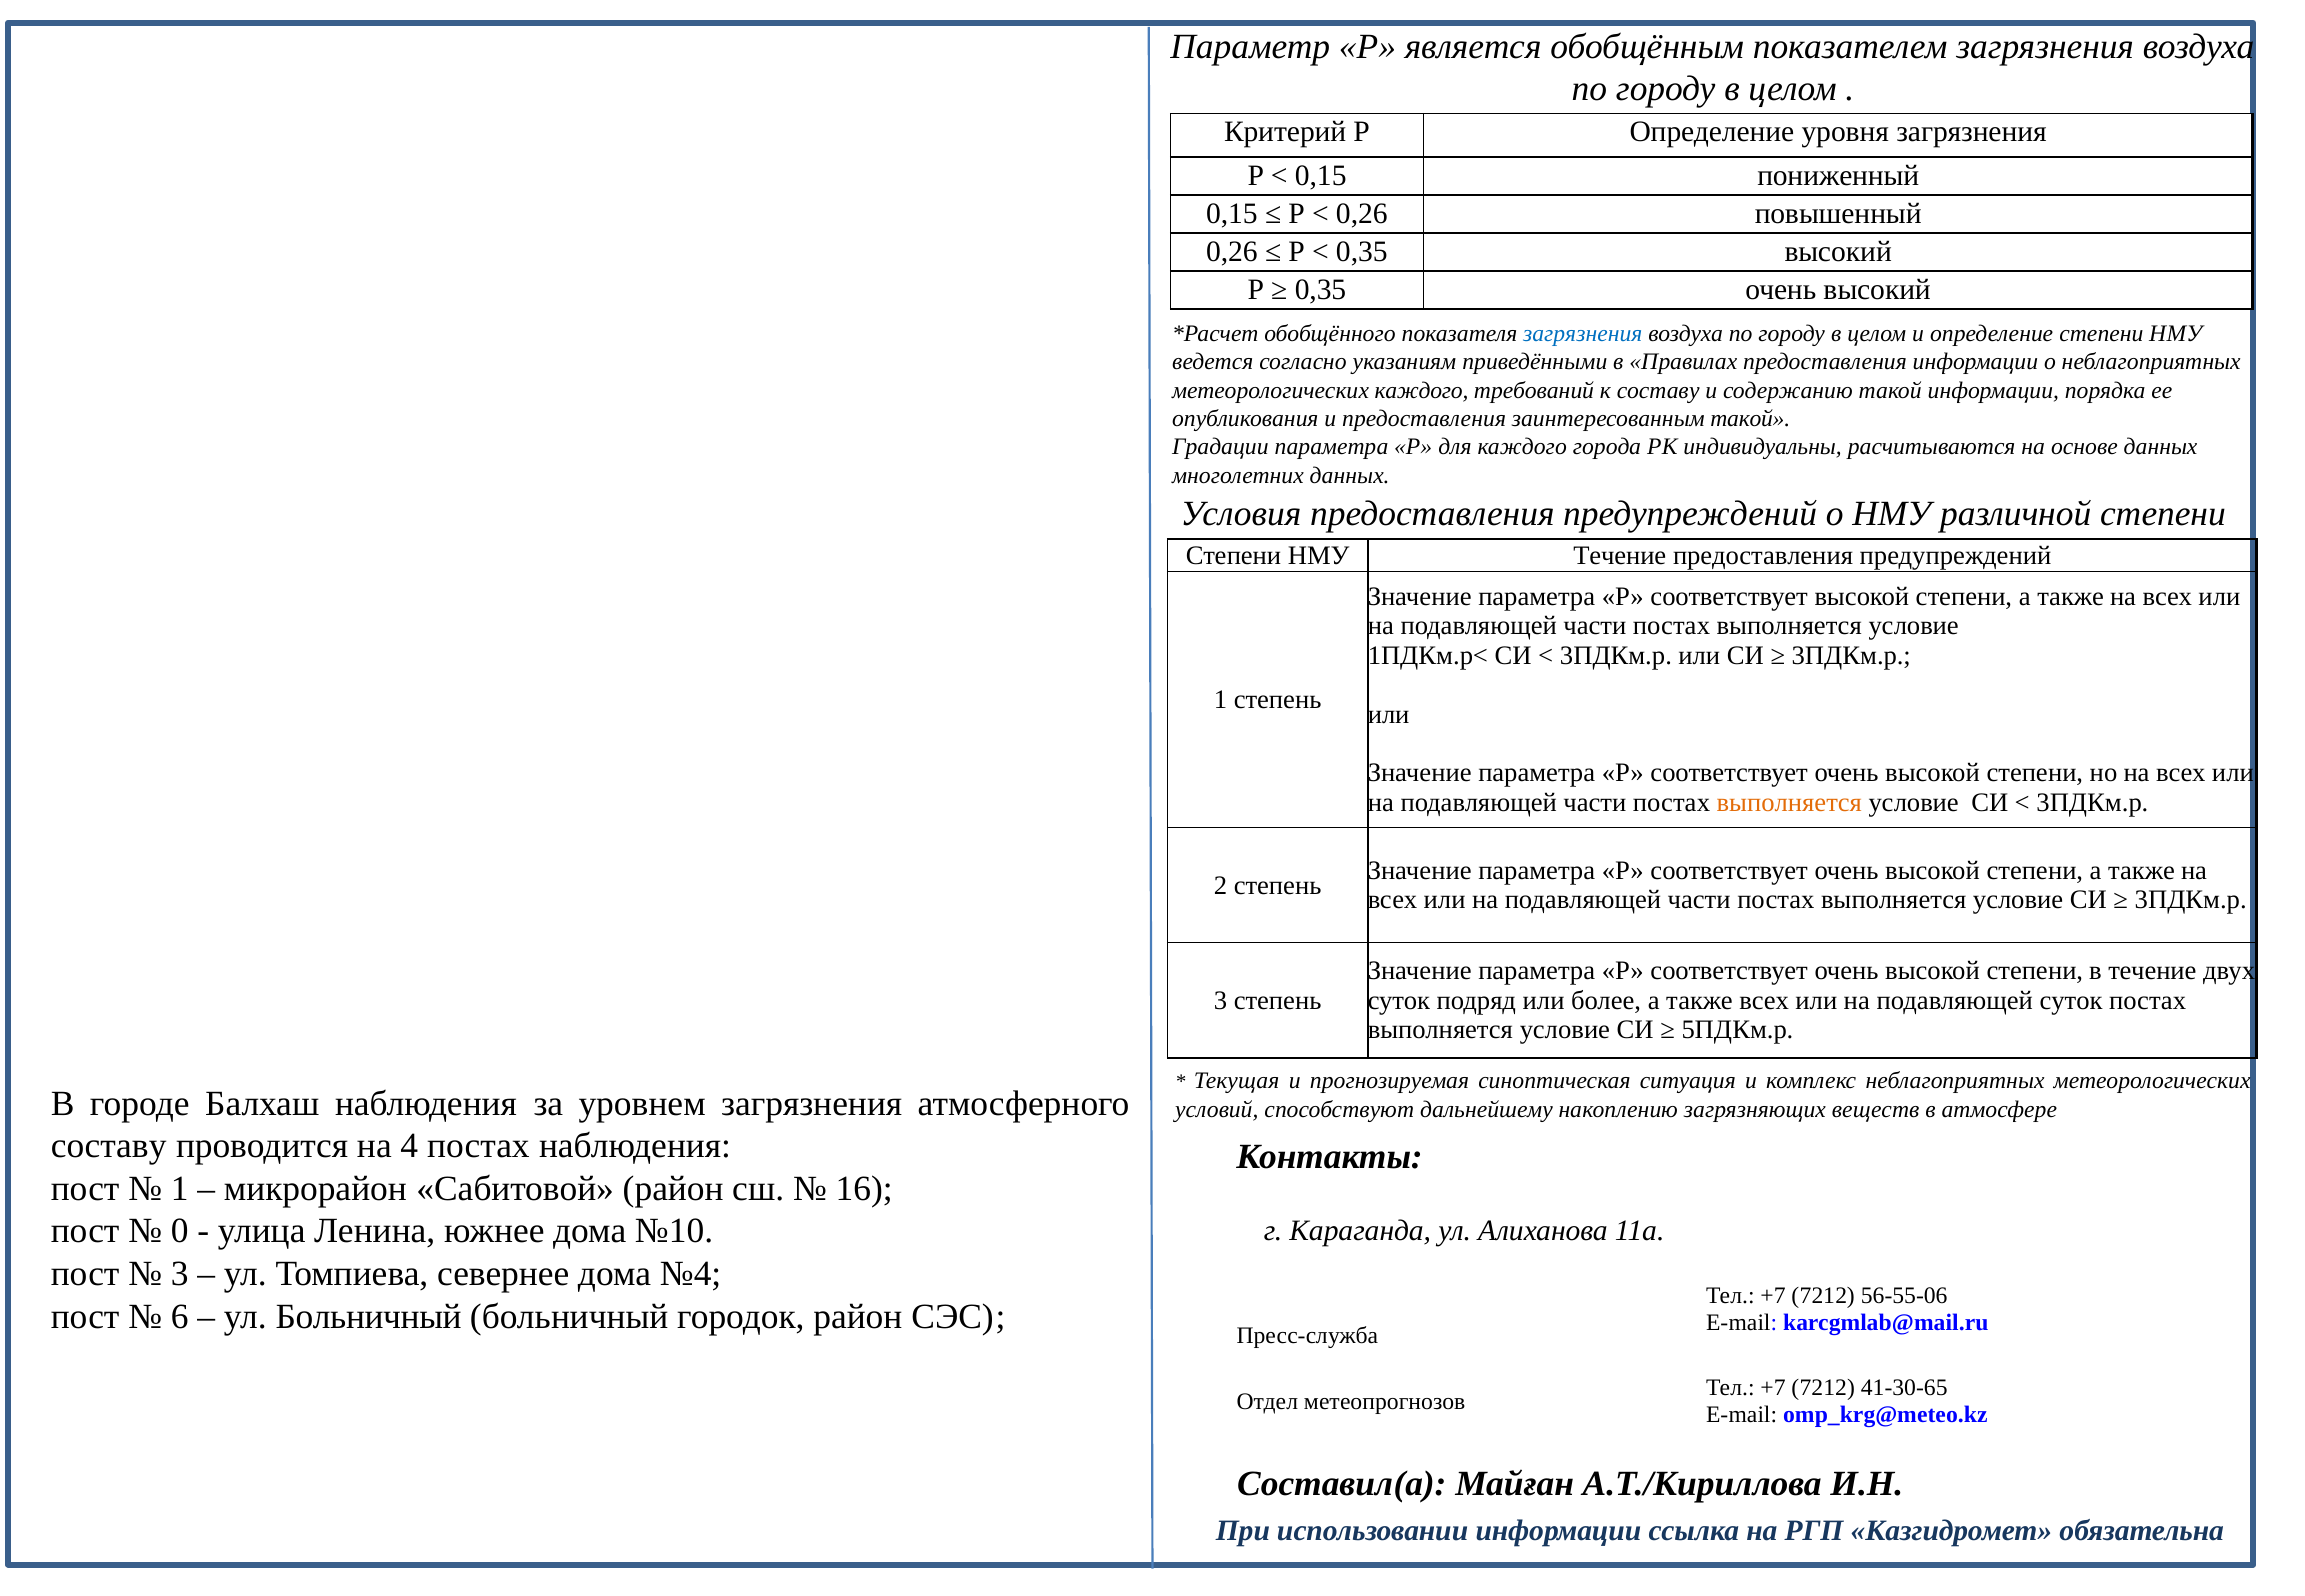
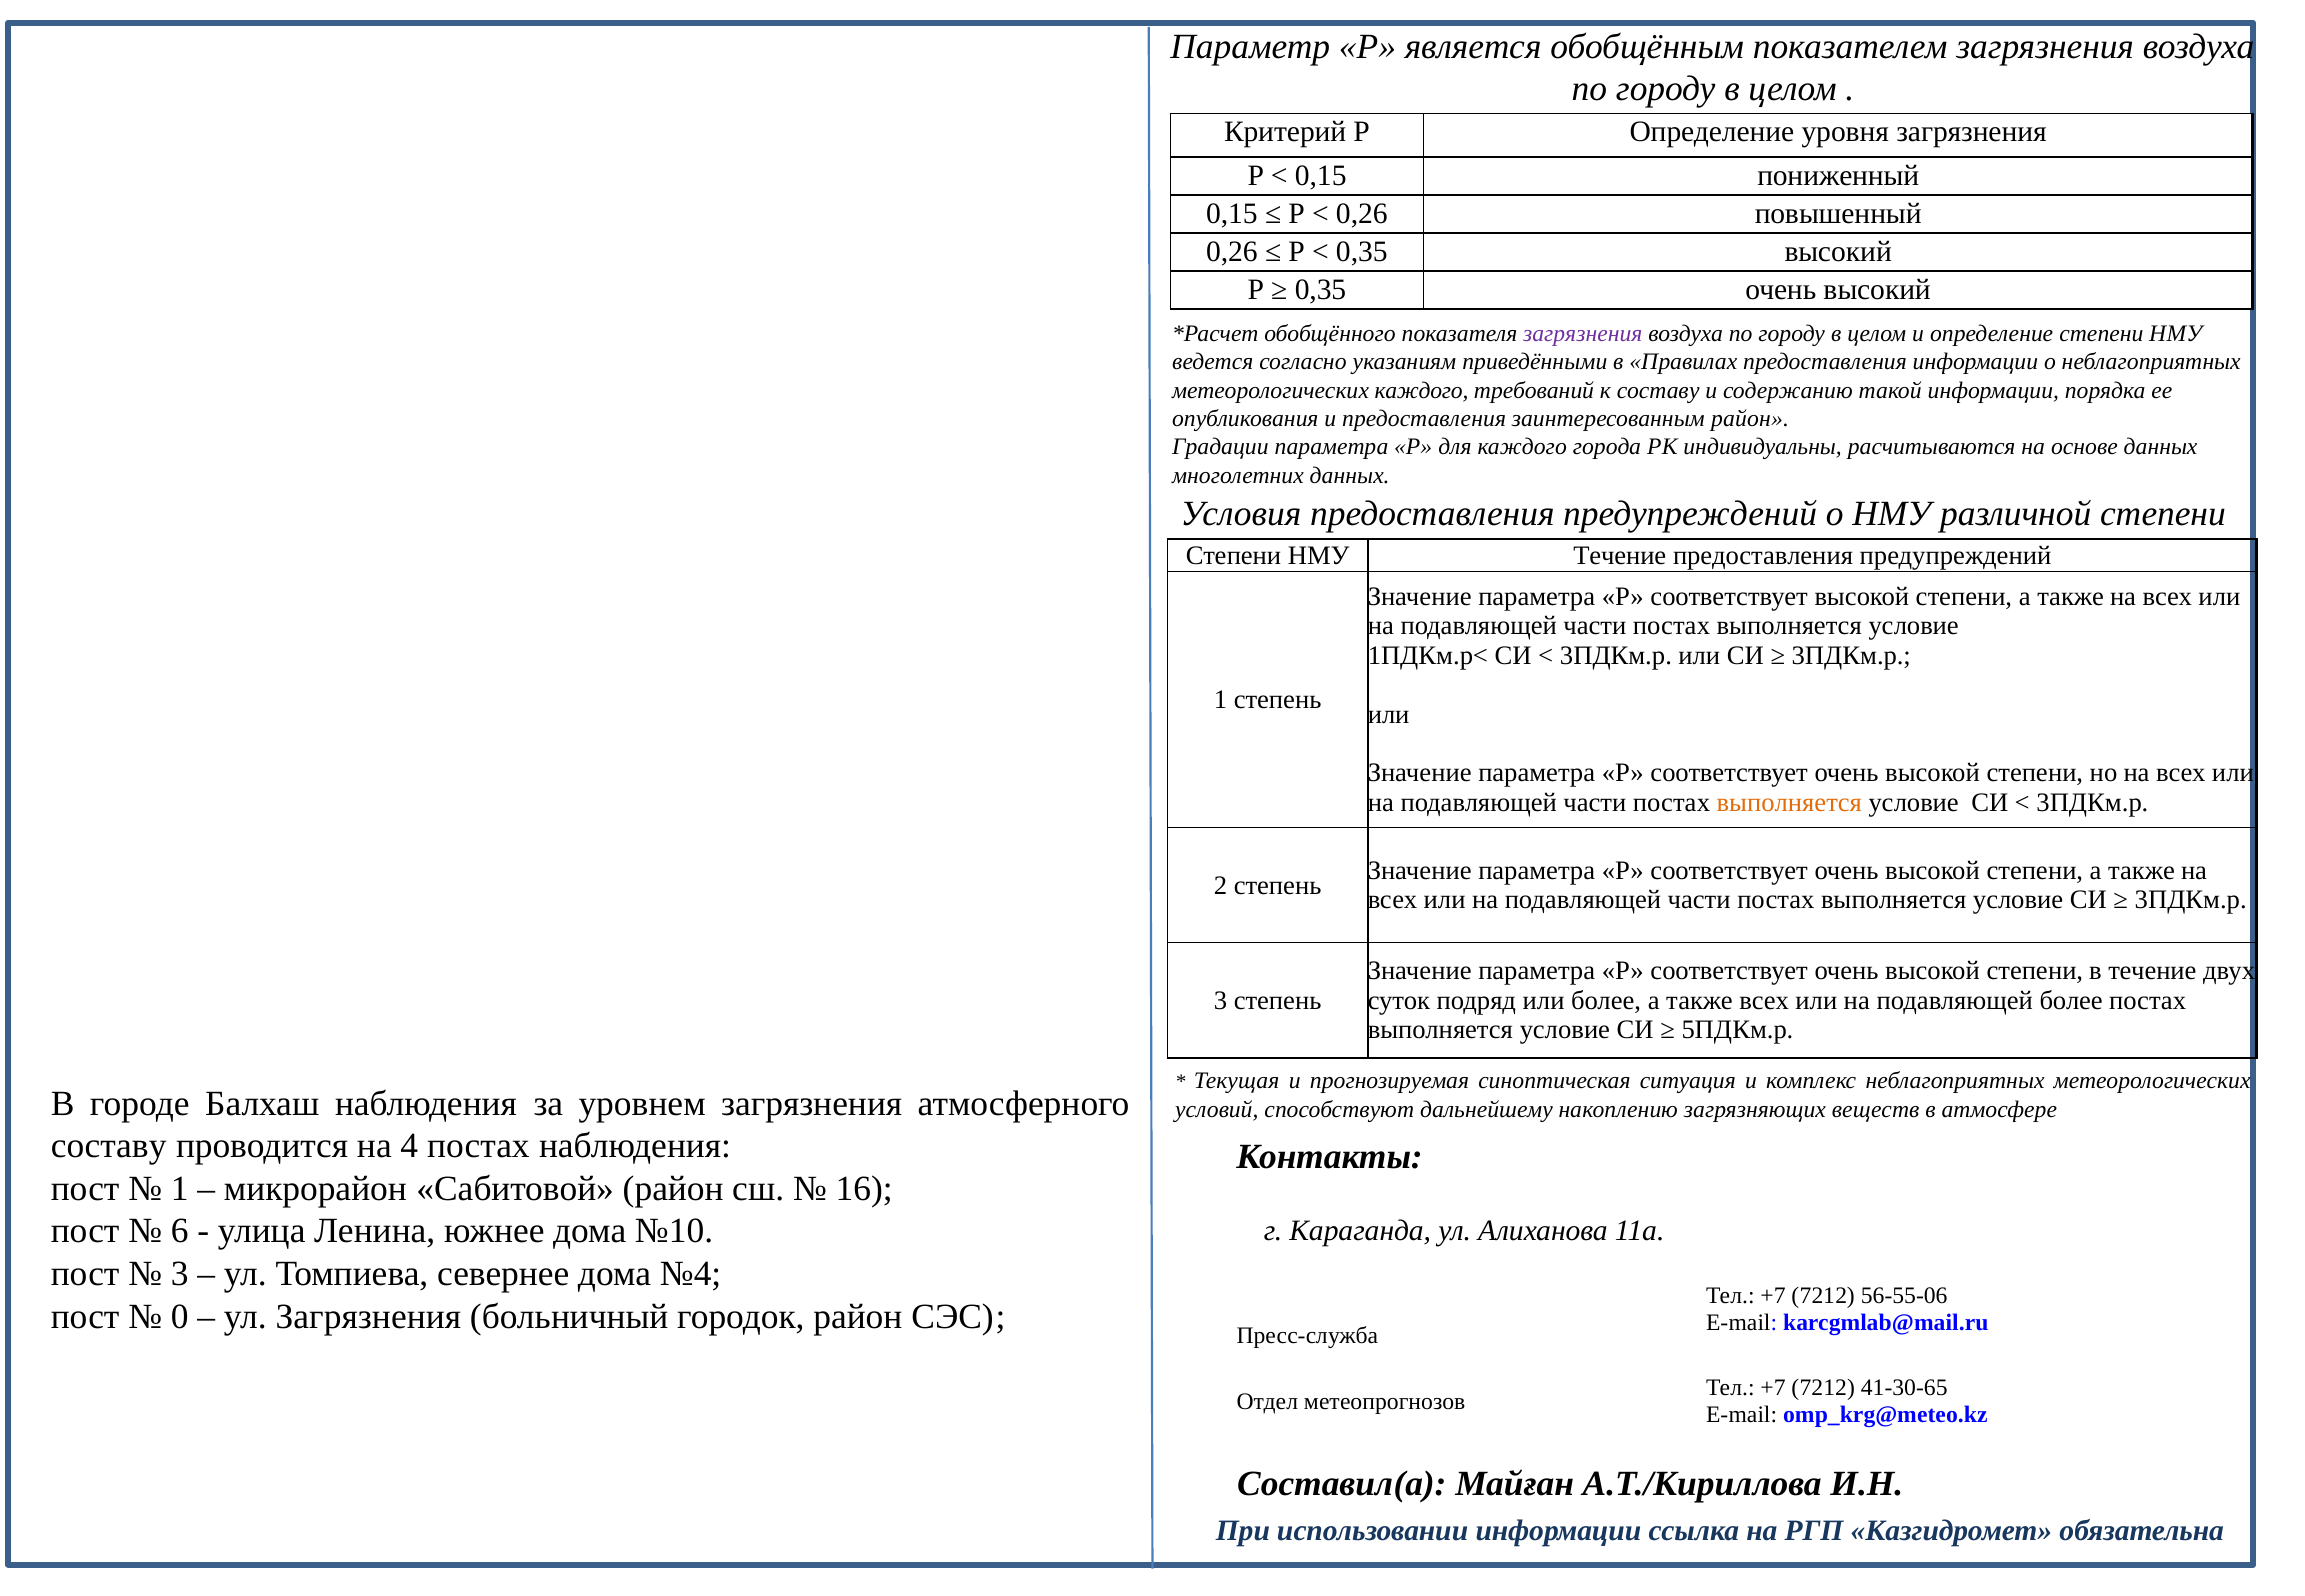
загрязнения colour: blue -> purple (1583, 334)
заинтересованным такой: такой -> район (1750, 419)
подавляющей суток: суток -> более (2071, 1000)
0: 0 -> 6 (180, 1231)
6: 6 -> 0 (180, 1316)
ул Больничный: Больничный -> Загрязнения (368, 1316)
